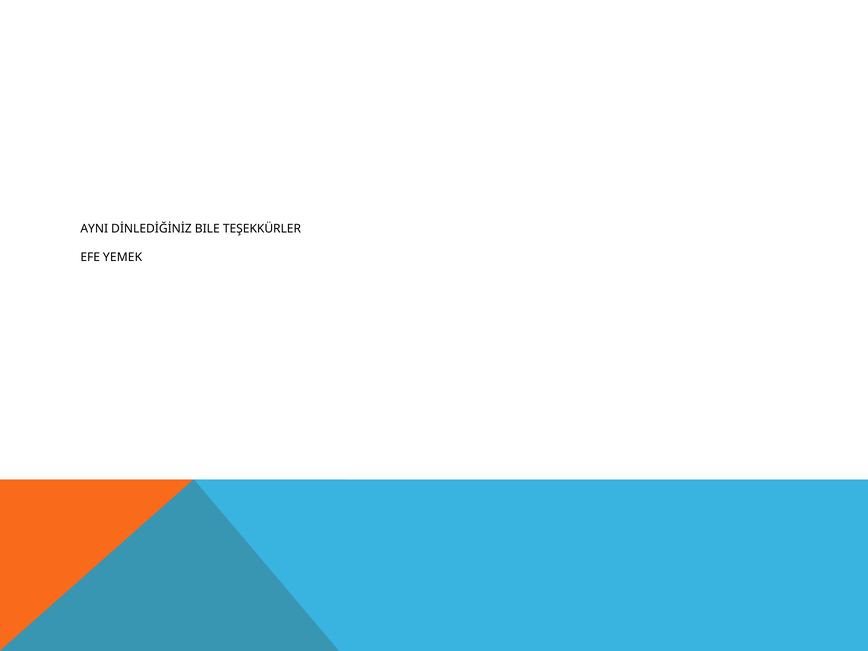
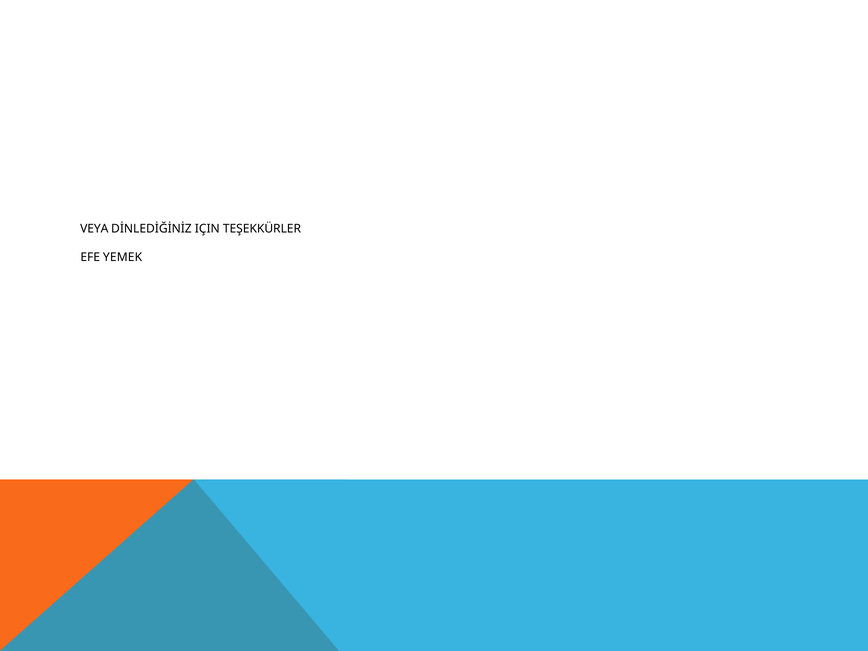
AYNI: AYNI -> VEYA (94, 229)
BILE: BILE -> IÇIN (207, 229)
